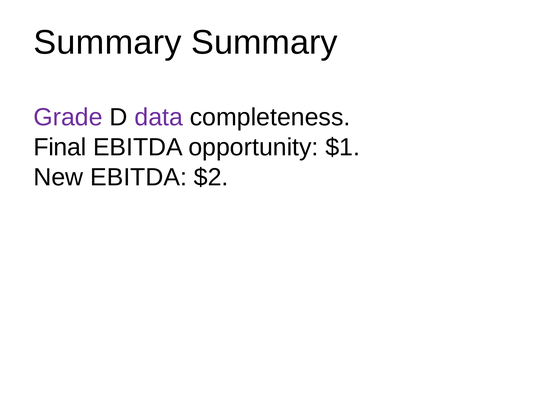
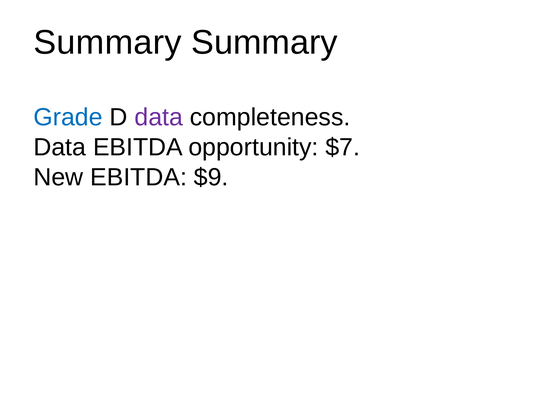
Grade colour: purple -> blue (68, 117)
Final: Final -> Data (60, 147)
$1: $1 -> $7 (343, 147)
$2: $2 -> $9 (211, 177)
